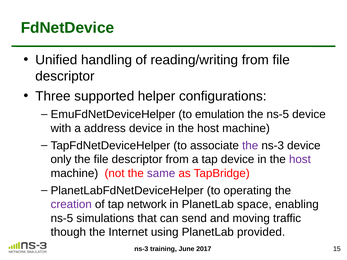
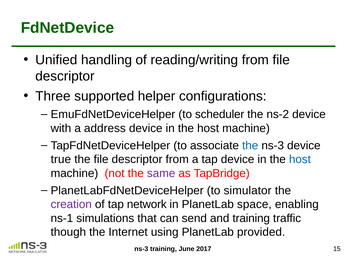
emulation: emulation -> scheduler (220, 115)
the ns-5: ns-5 -> ns-2 (278, 115)
the colour: purple -> blue (250, 146)
only: only -> true (61, 160)
host colour: purple -> blue (300, 160)
operating: operating -> simulator (248, 191)
ns-5: ns-5 -> ns-1 (62, 218)
and moving: moving -> training (251, 218)
